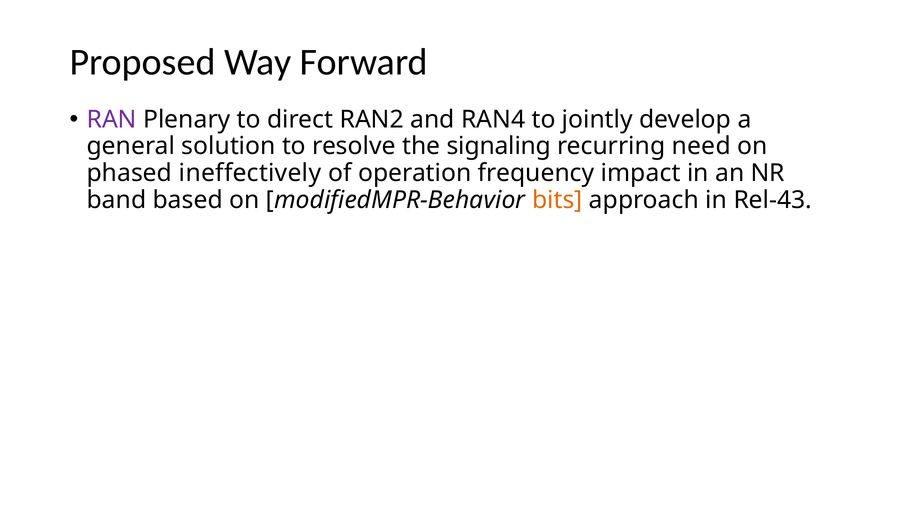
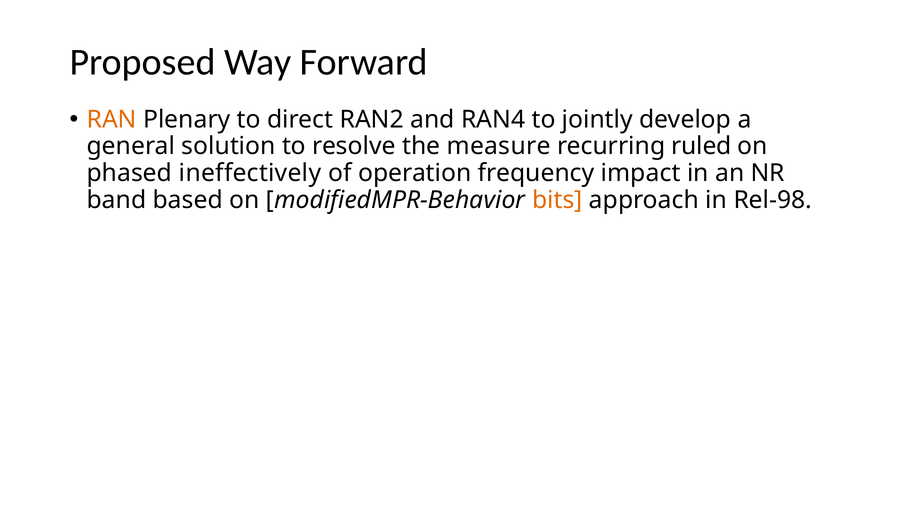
RAN colour: purple -> orange (112, 119)
signaling: signaling -> measure (499, 146)
need: need -> ruled (701, 146)
Rel-43: Rel-43 -> Rel-98 (773, 200)
